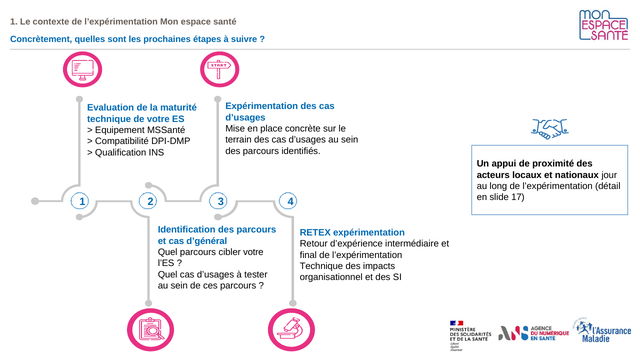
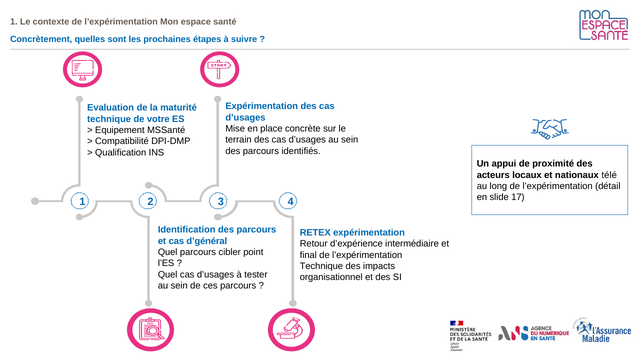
jour: jour -> télé (609, 175)
cibler votre: votre -> point (253, 252)
